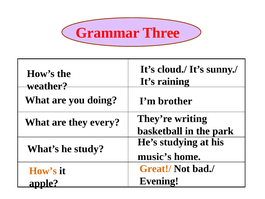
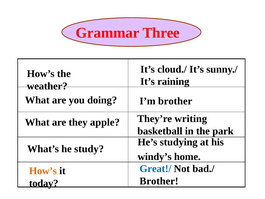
every: every -> apple (105, 122)
music’s: music’s -> windy’s (155, 156)
Great!/ colour: orange -> blue (155, 168)
Evening: Evening -> Brother (159, 181)
apple: apple -> today (44, 183)
